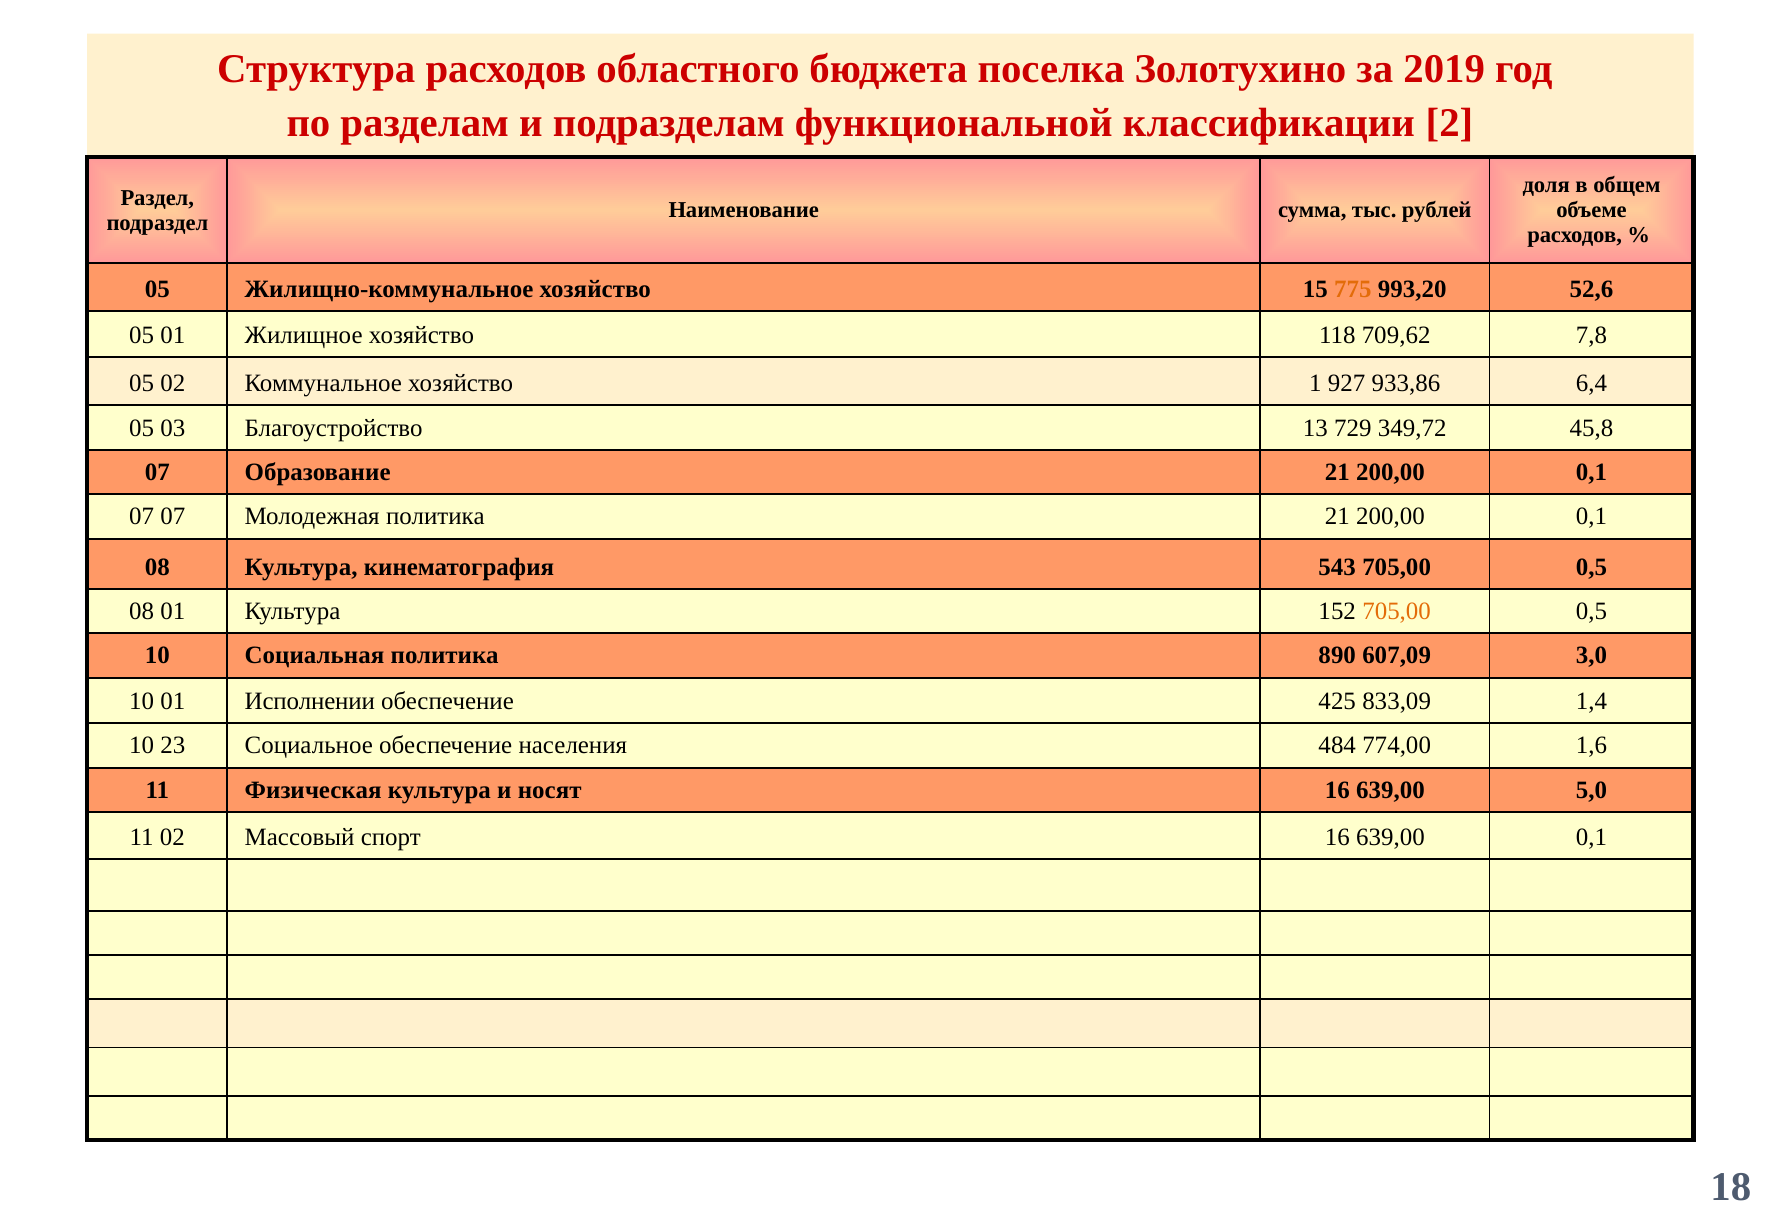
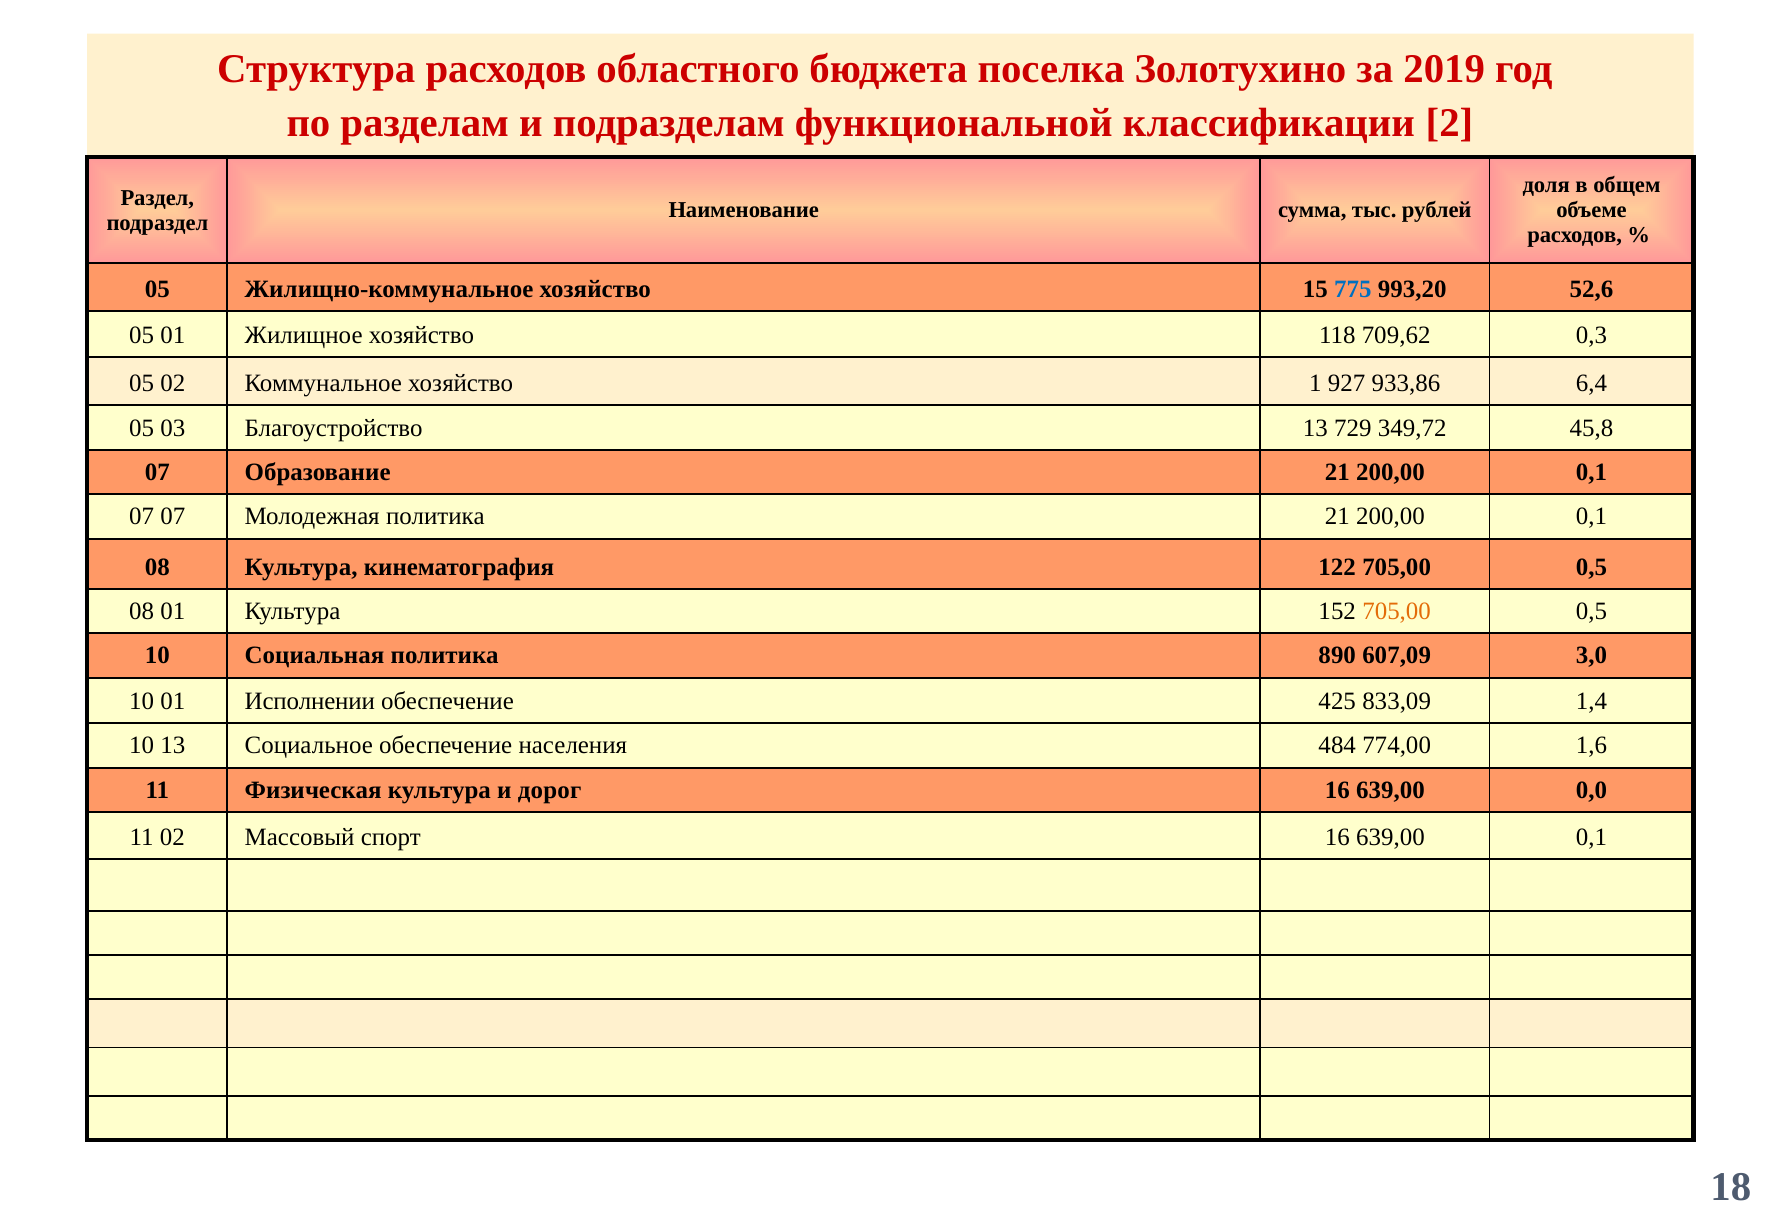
775 colour: orange -> blue (1353, 289)
7,8: 7,8 -> 0,3 (1591, 335)
543: 543 -> 122 (1337, 567)
10 23: 23 -> 13 (173, 746)
носят: носят -> дорог (550, 790)
5,0: 5,0 -> 0,0 (1591, 790)
